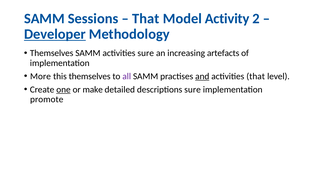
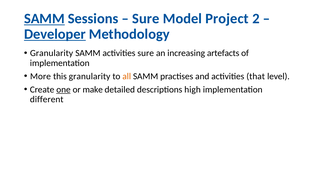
SAMM underline: none -> present (44, 19)
That: That -> Sure (146, 19)
Activity: Activity -> Project (227, 19)
Themselves: Themselves -> Granularity (52, 53)
this themselves: themselves -> granularity (90, 76)
all colour: purple -> orange (127, 76)
and underline: present -> none (202, 76)
descriptions sure: sure -> high (193, 90)
promote: promote -> different (47, 100)
